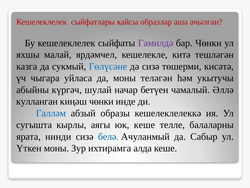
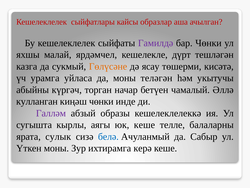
китә: китә -> дүрт (181, 55)
Гөлүсәне colour: blue -> orange (108, 66)
дә сизә: сизә -> ясау (151, 66)
чыгара: чыгара -> урамга (45, 78)
шулай: шулай -> торган (98, 90)
Галләм colour: blue -> purple (51, 113)
нинди: нинди -> сулык (58, 136)
алда: алда -> керә (143, 148)
